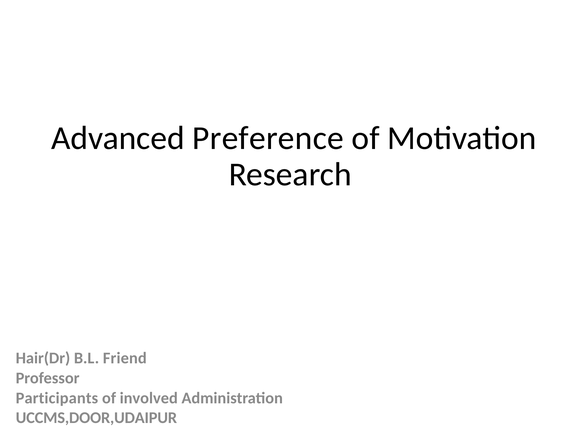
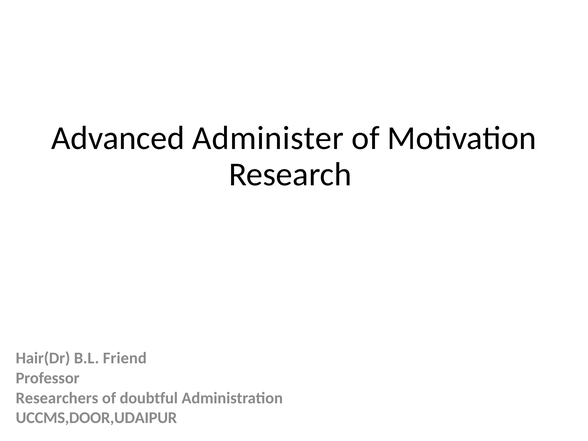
Preference: Preference -> Administer (268, 138)
Participants: Participants -> Researchers (57, 398)
involved: involved -> doubtful (149, 398)
